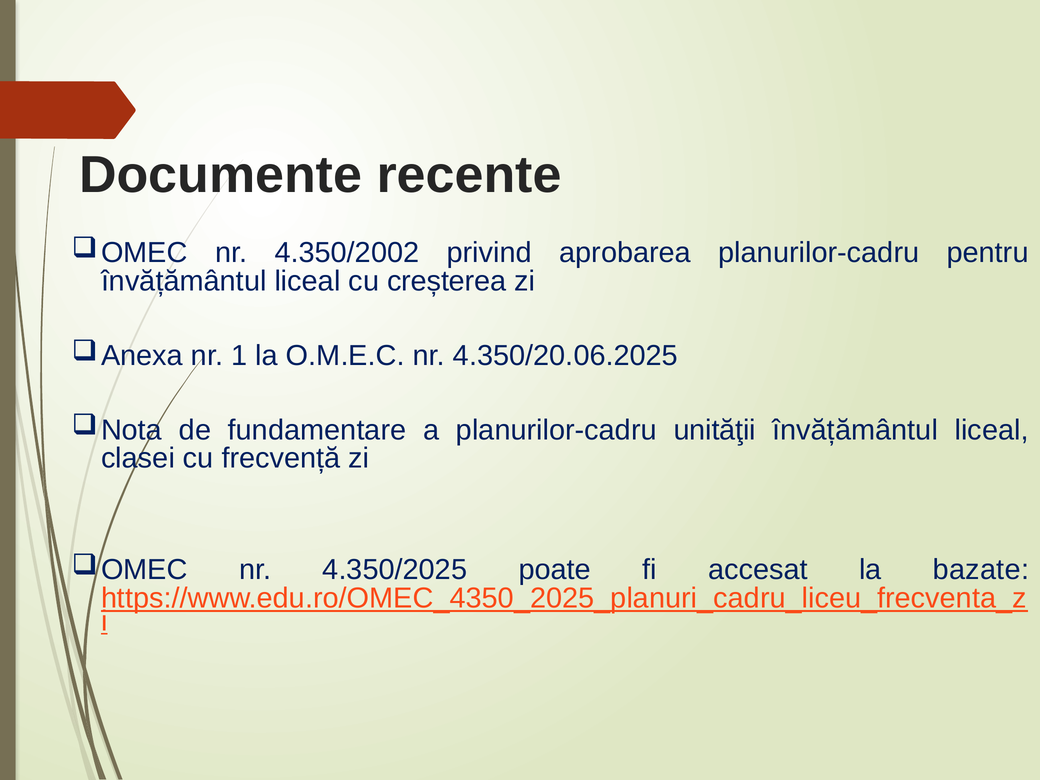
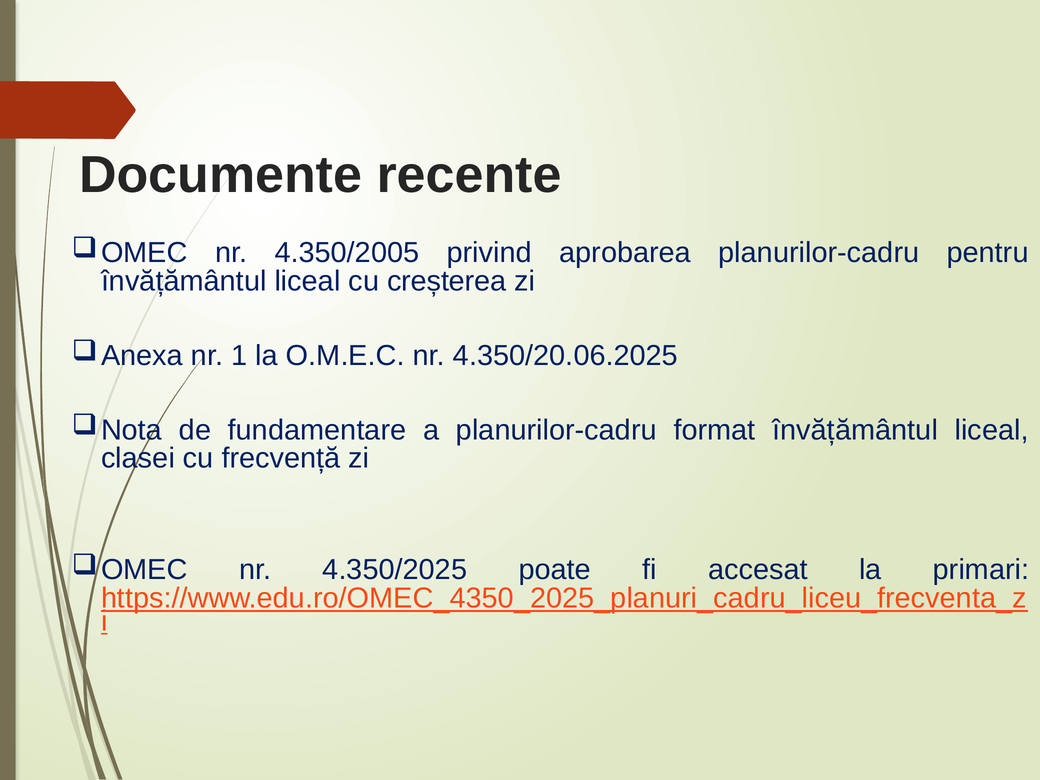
4.350/2002: 4.350/2002 -> 4.350/2005 (347, 253)
unităţii: unităţii -> format (715, 430)
bazate: bazate -> primari (981, 570)
